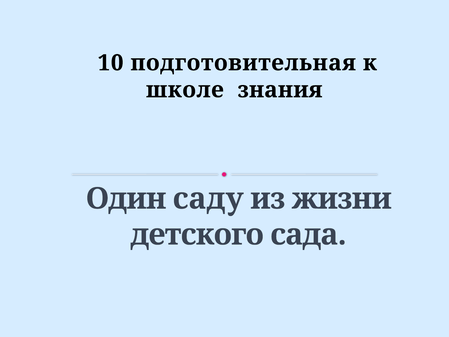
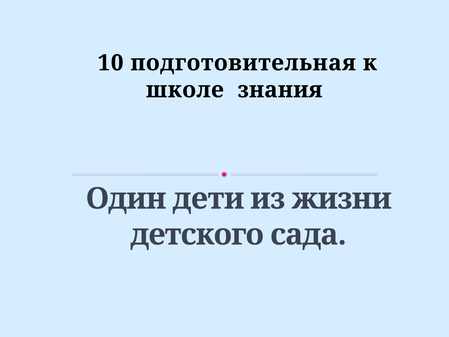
саду: саду -> дети (208, 199)
